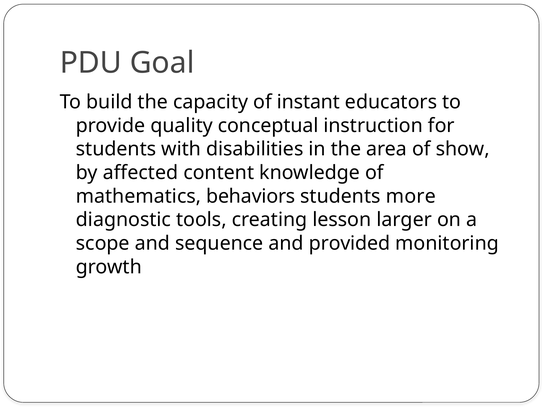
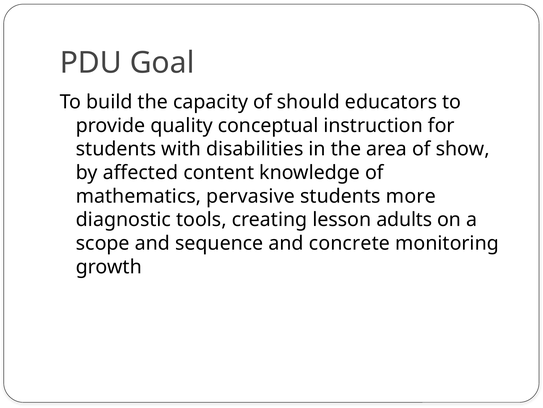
instant: instant -> should (308, 102)
behaviors: behaviors -> pervasive (251, 196)
larger: larger -> adults (404, 219)
provided: provided -> concrete (349, 243)
